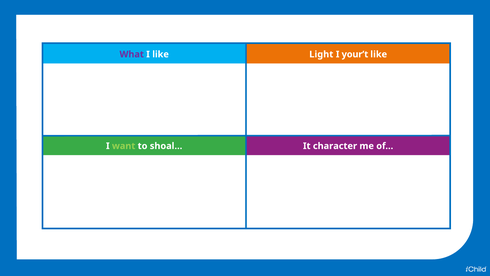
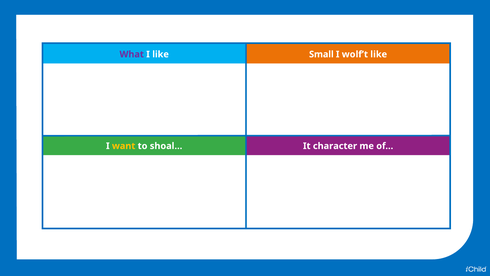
Light: Light -> Small (321, 54)
your’t: your’t -> wolf’t (355, 54)
want colour: light green -> yellow (124, 146)
